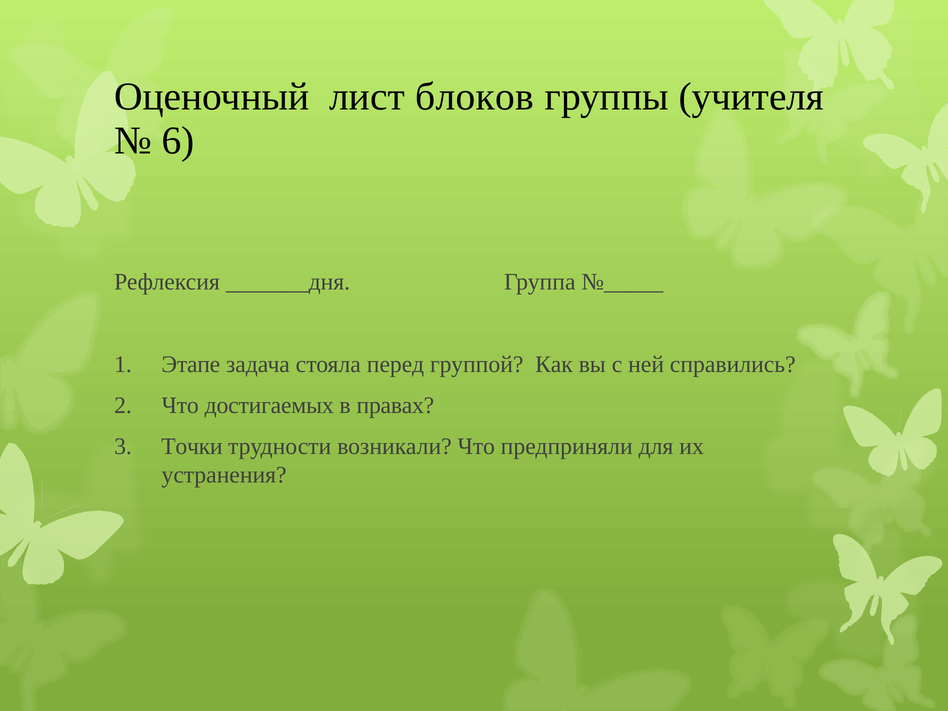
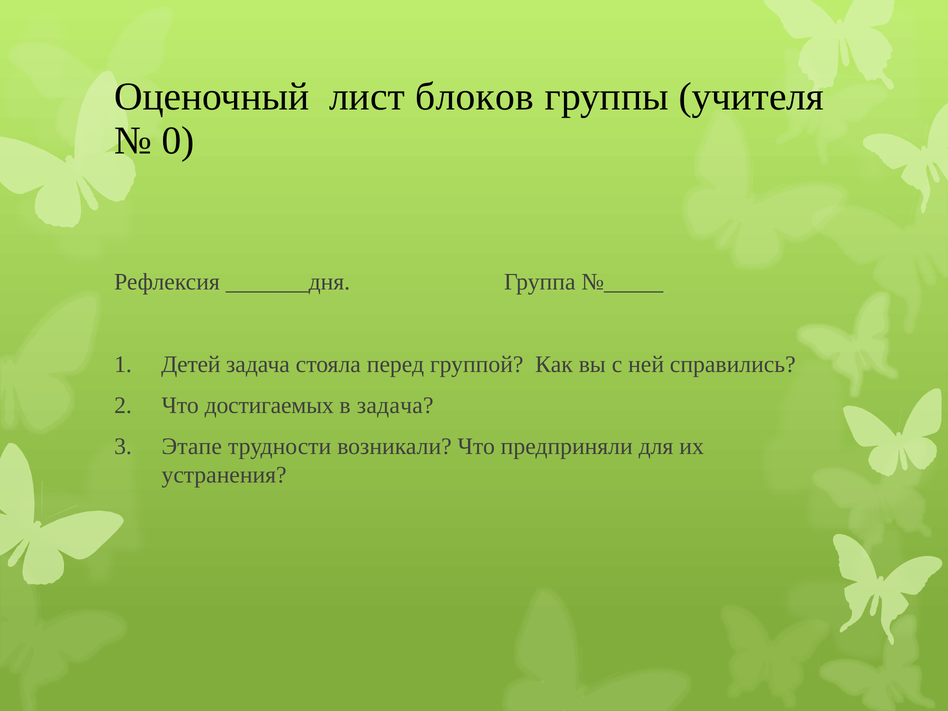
6: 6 -> 0 (178, 141)
Этапе: Этапе -> Детей (191, 364)
в правах: правах -> задача (395, 405)
Точки: Точки -> Этапе (192, 446)
